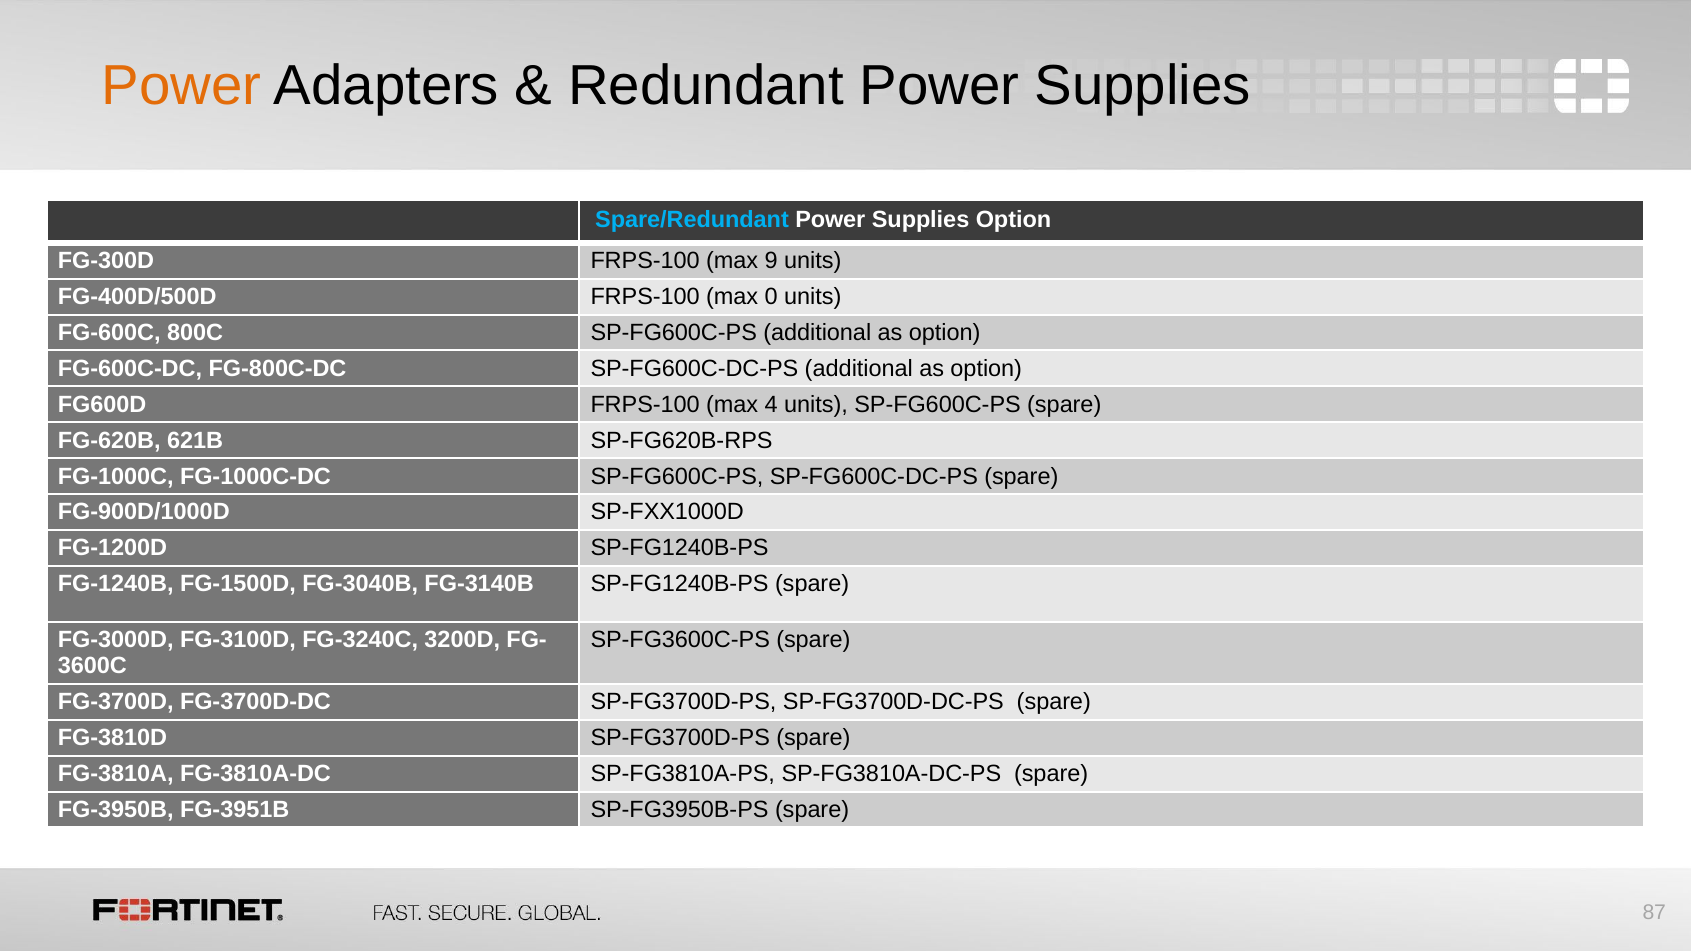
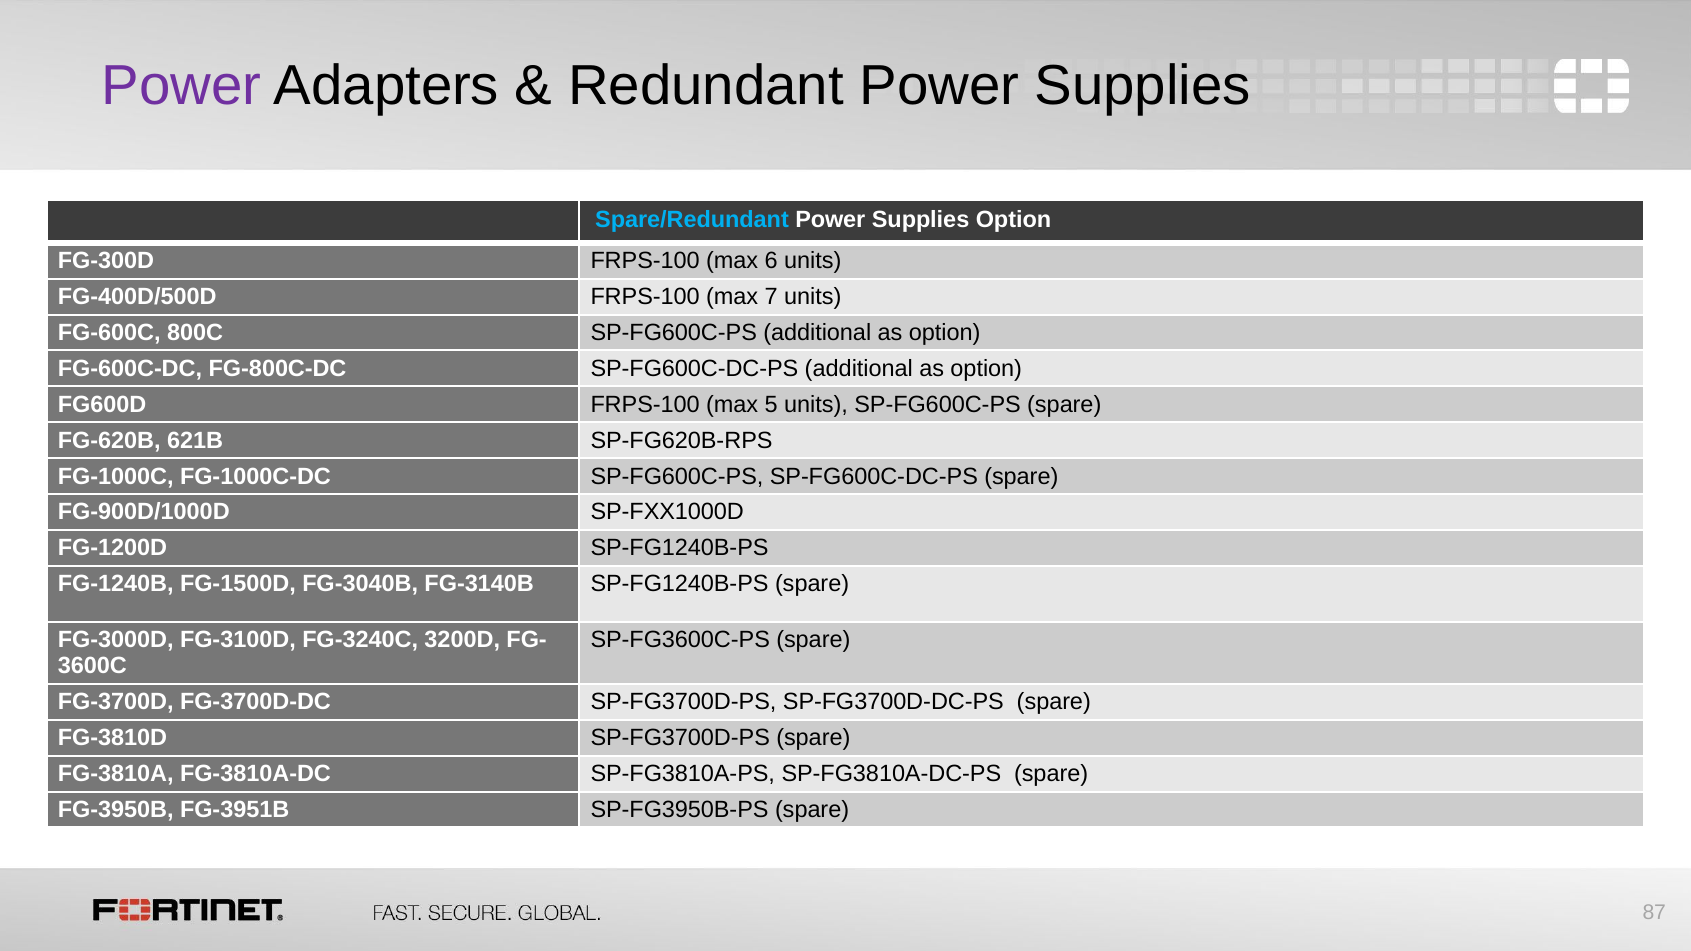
Power colour: orange -> purple (181, 86)
9: 9 -> 6 (771, 261)
0: 0 -> 7 (771, 297)
4: 4 -> 5 (771, 405)
